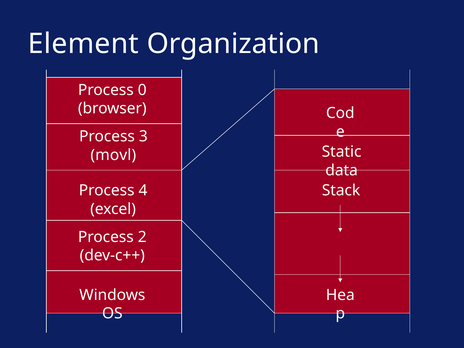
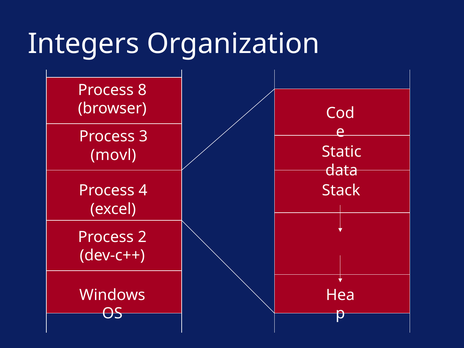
Element: Element -> Integers (84, 44)
0: 0 -> 8 (142, 90)
